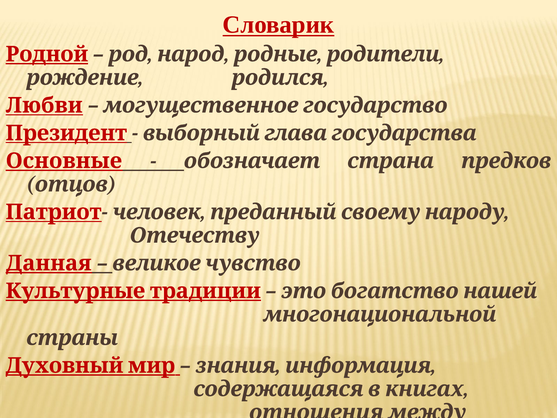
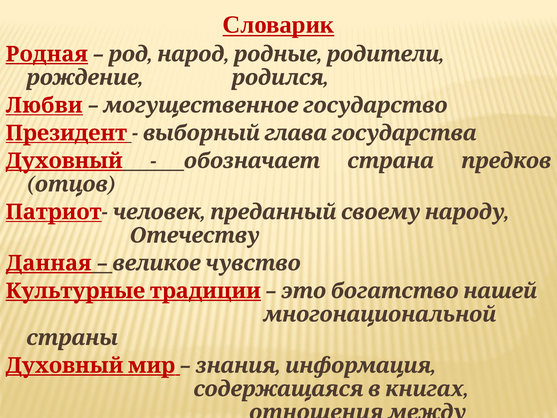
Родной: Родной -> Родная (47, 54)
Основные: Основные -> Духовный (64, 161)
